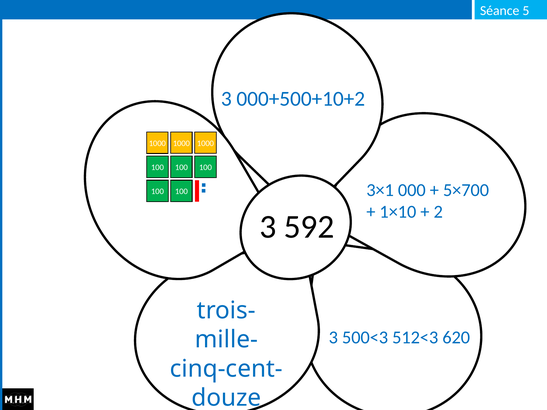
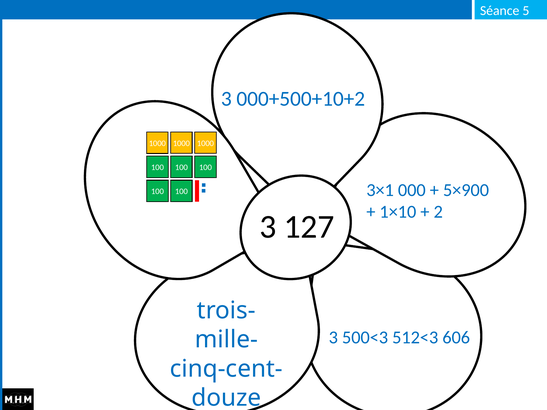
5×700: 5×700 -> 5×900 (466, 190)
592: 592 -> 127 (309, 227)
620: 620 -> 606 (456, 338)
